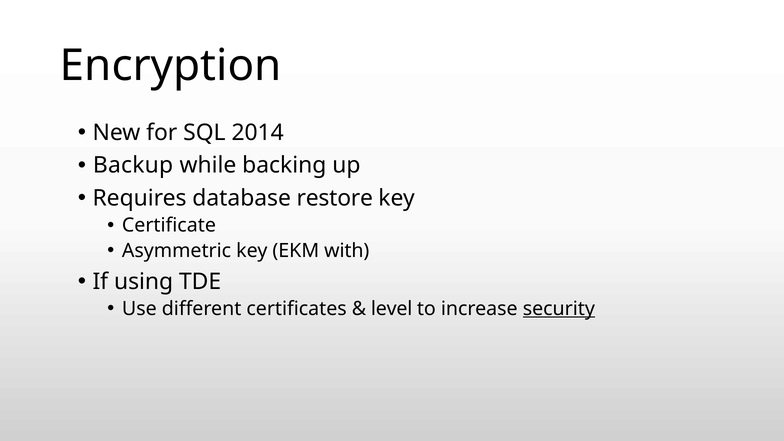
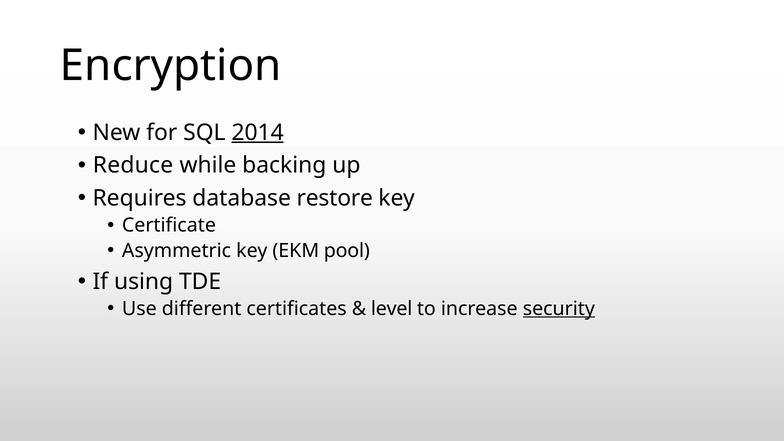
2014 underline: none -> present (258, 133)
Backup: Backup -> Reduce (133, 165)
with: with -> pool (347, 251)
